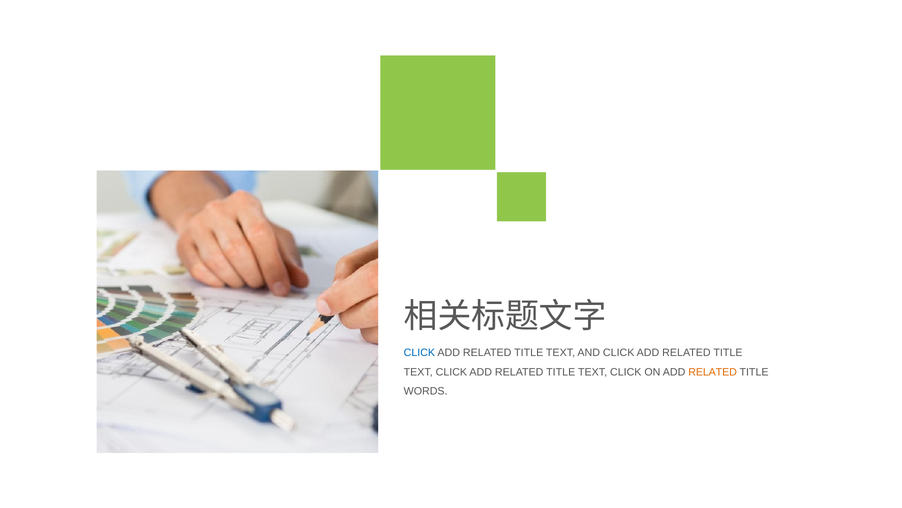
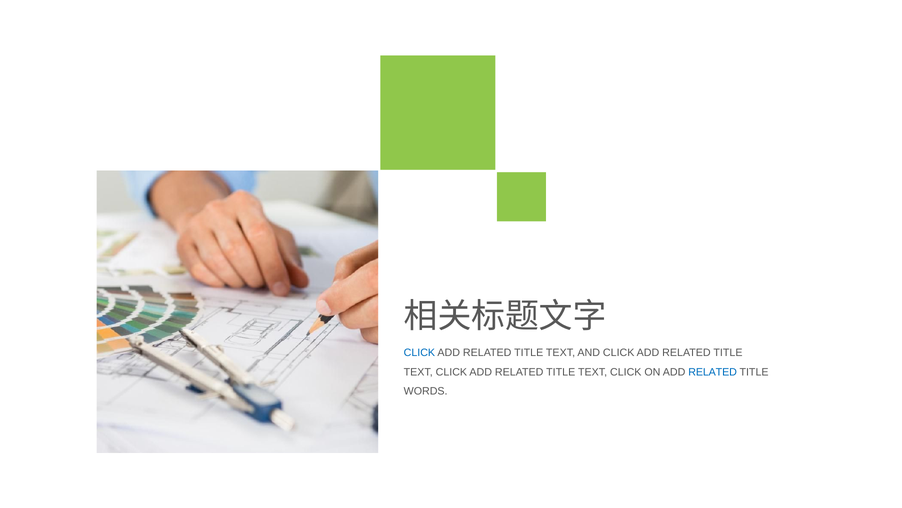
RELATED colour: orange -> blue (713, 372)
